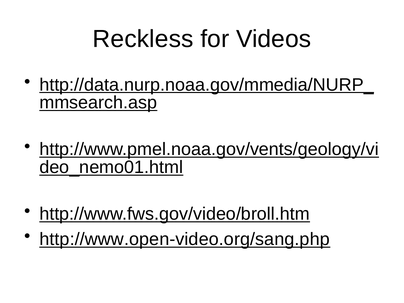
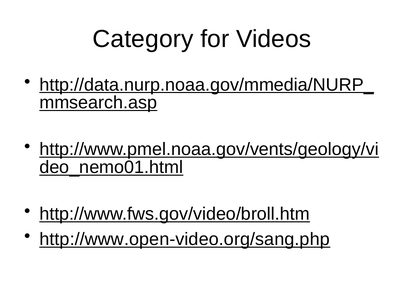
Reckless: Reckless -> Category (143, 39)
